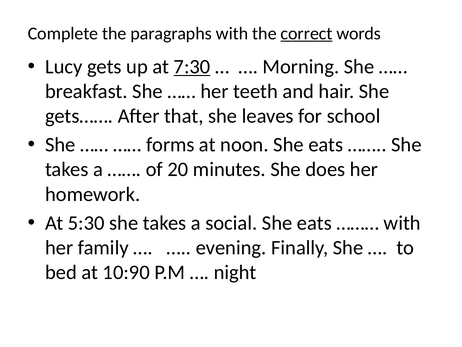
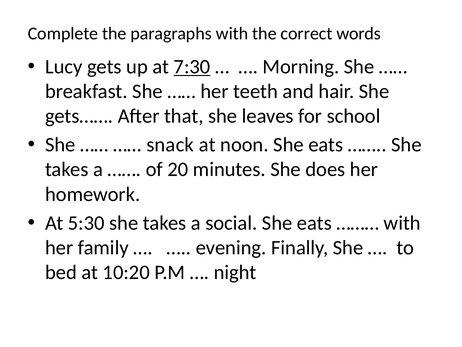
correct underline: present -> none (307, 33)
forms: forms -> snack (170, 145)
10:90: 10:90 -> 10:20 (126, 272)
